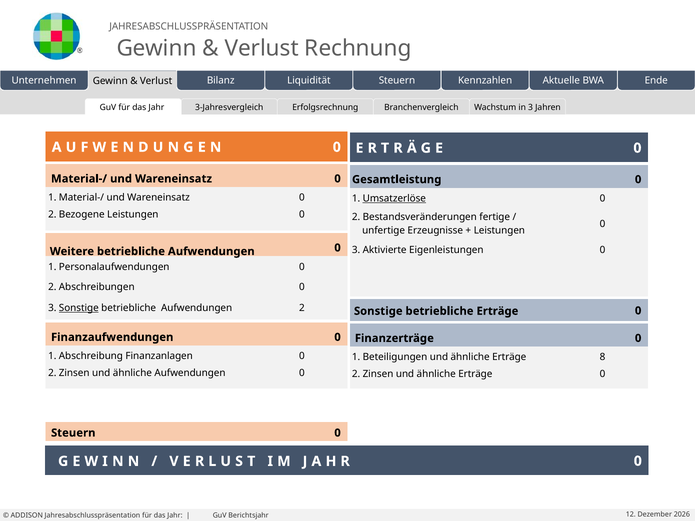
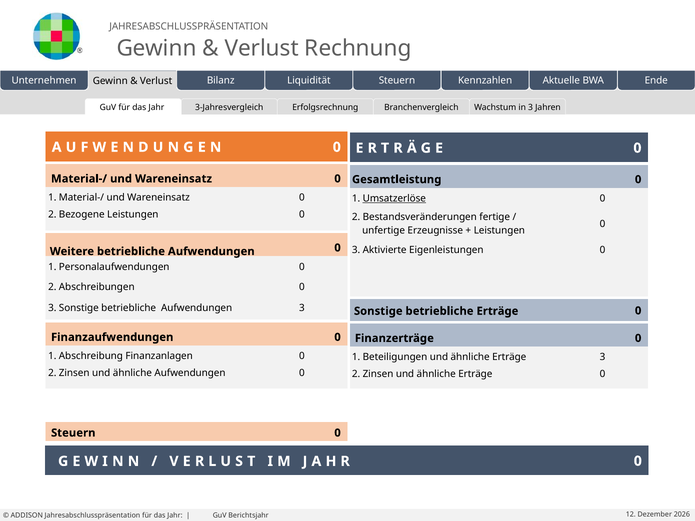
Sonstige underline: present -> none (79, 308)
Aufwendungen 2: 2 -> 3 (302, 308)
Erträge 8: 8 -> 3 (602, 357)
